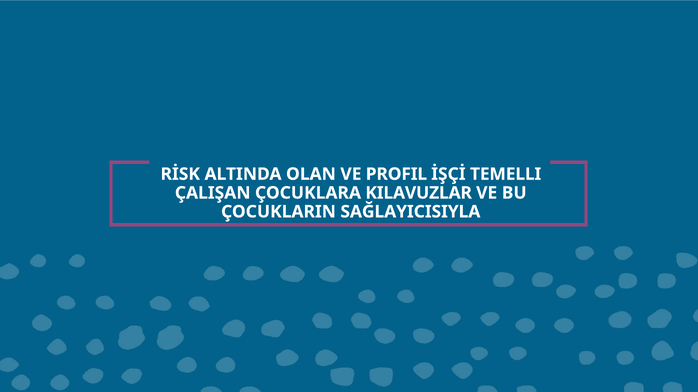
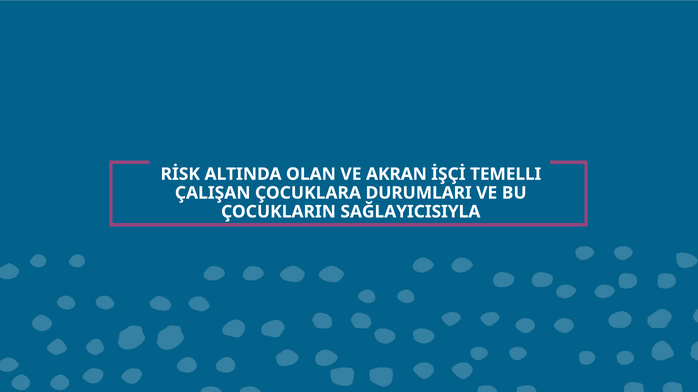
PROFIL: PROFIL -> AKRAN (396, 174)
KILAVUZLAR: KILAVUZLAR -> DURUMLARI (419, 193)
